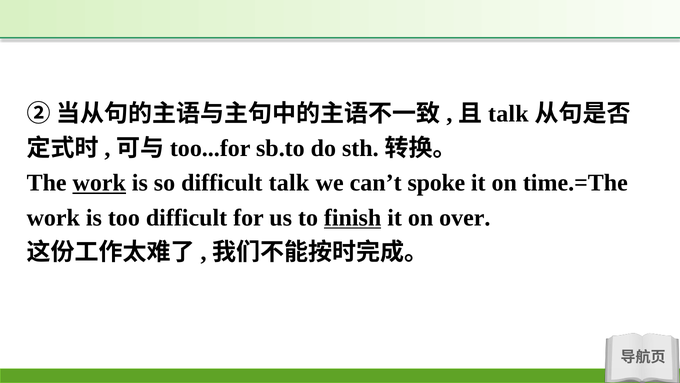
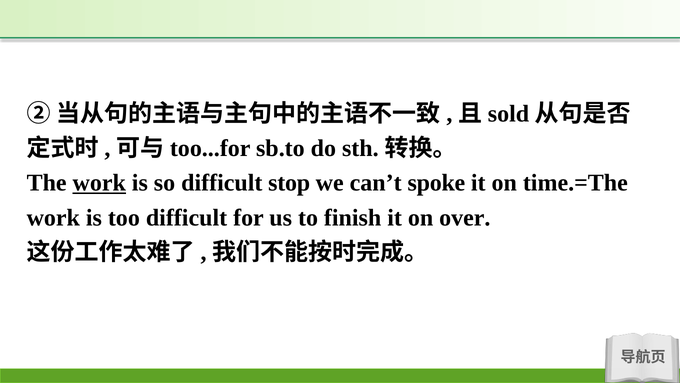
talk: talk -> sold (508, 114)
difficult talk: talk -> stop (289, 183)
finish underline: present -> none (353, 217)
